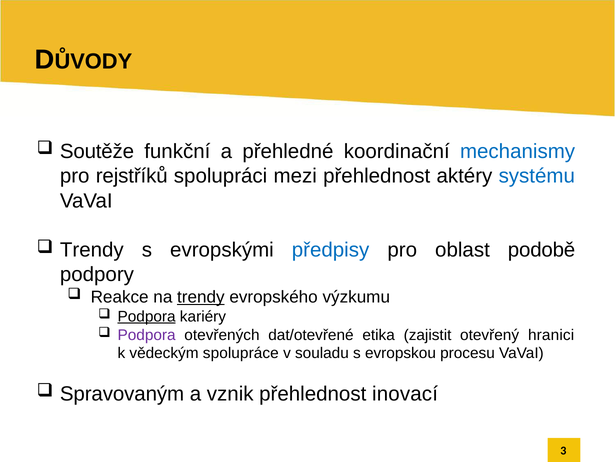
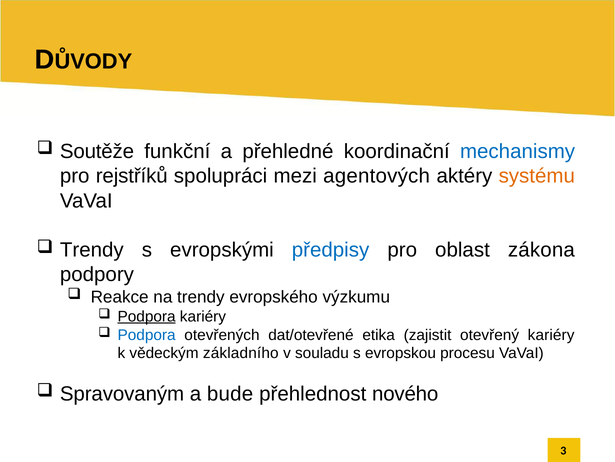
mezi přehlednost: přehlednost -> agentových (377, 176)
systému colour: blue -> orange (537, 176)
podobě: podobě -> zákona (541, 250)
trendy underline: present -> none (201, 297)
Podpora colour: purple -> blue (147, 334)
otevřený hranici: hranici -> kariéry (551, 334)
spolupráce: spolupráce -> základního (241, 353)
vznik: vznik -> bude (230, 393)
inovací: inovací -> nového (405, 393)
